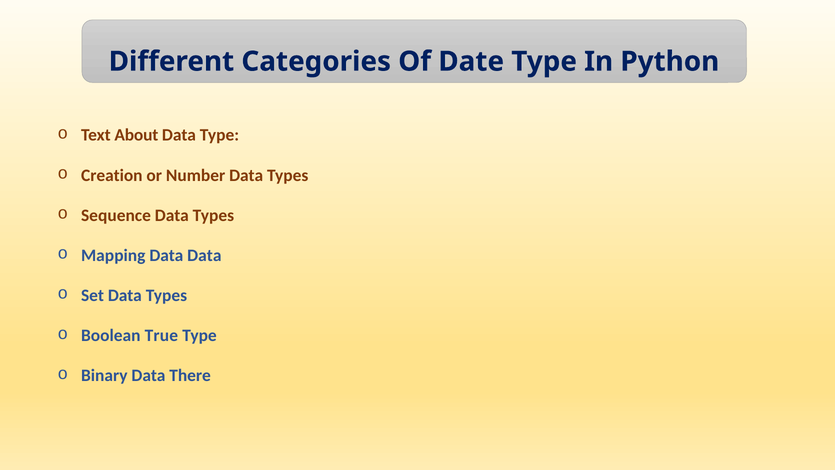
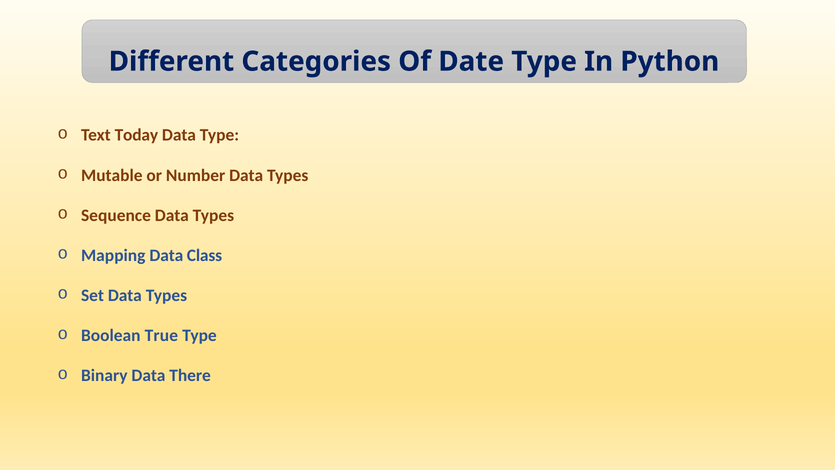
About: About -> Today (136, 135)
Creation: Creation -> Mutable (112, 175)
Data Data: Data -> Class (204, 255)
